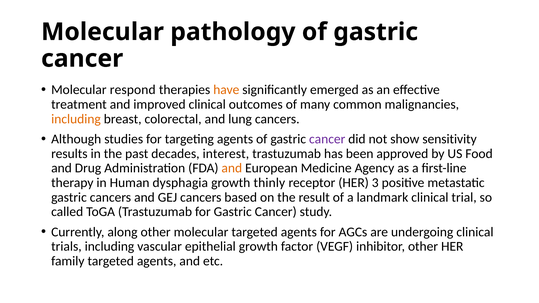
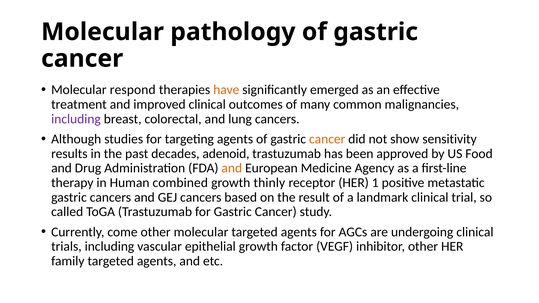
including colour: orange -> purple (76, 119)
cancer colour: purple -> orange (327, 139)
interest: interest -> adenoid (226, 154)
dysphagia: dysphagia -> combined (180, 183)
3: 3 -> 1 (375, 183)
along: along -> come (123, 232)
